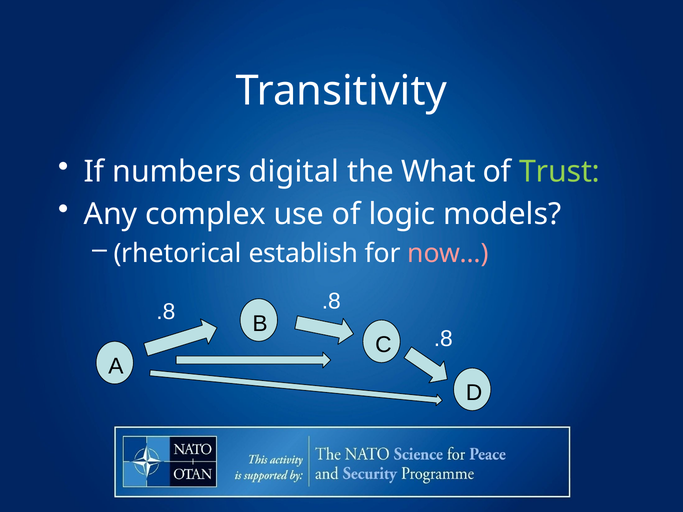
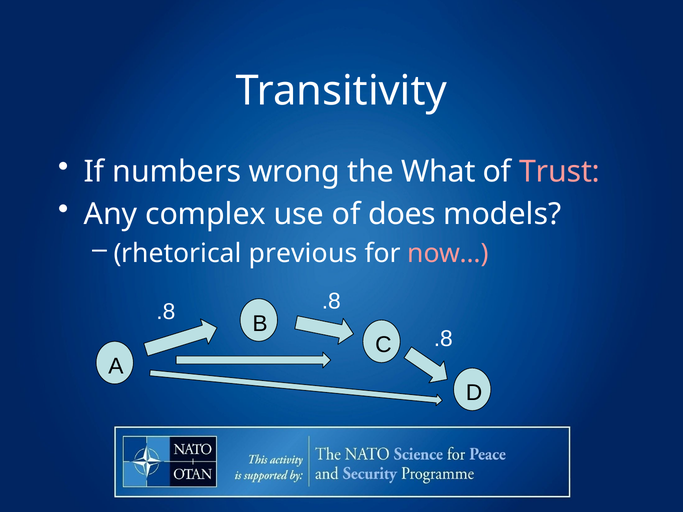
digital: digital -> wrong (294, 172)
Trust colour: light green -> pink (560, 172)
logic: logic -> does (402, 214)
establish: establish -> previous (303, 253)
